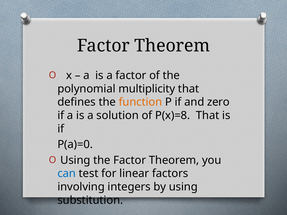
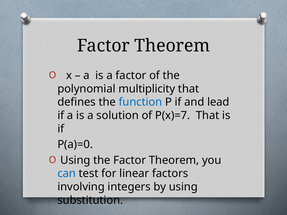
function colour: orange -> blue (140, 102)
zero: zero -> lead (218, 102)
P(x)=8: P(x)=8 -> P(x)=7 (173, 116)
